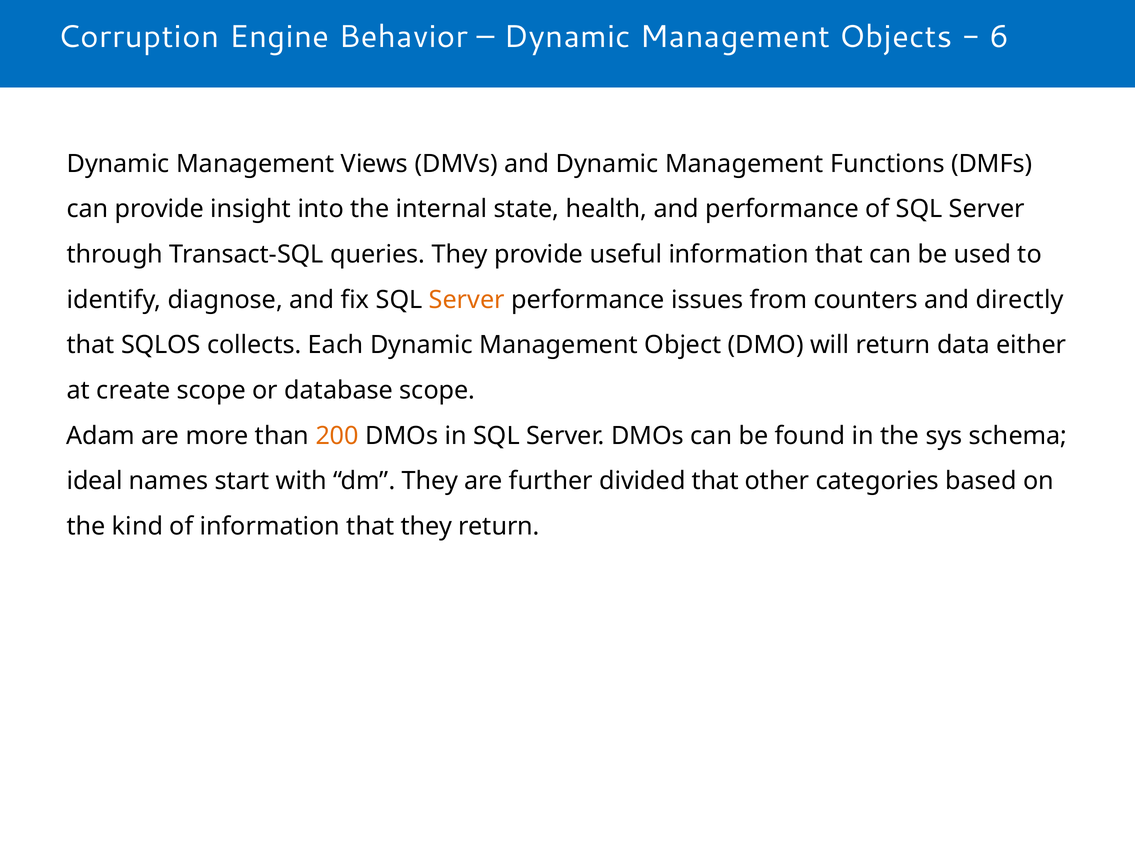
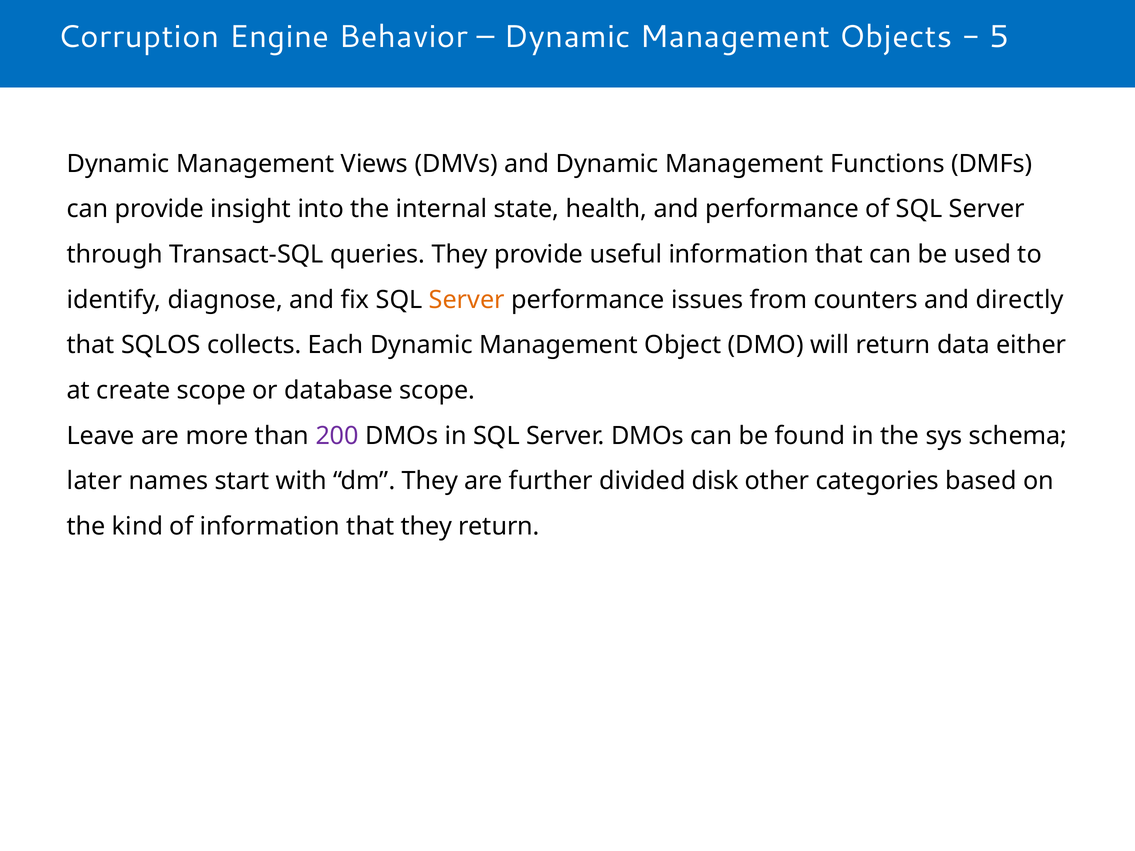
6: 6 -> 5 (999, 37)
Adam: Adam -> Leave (101, 436)
200 colour: orange -> purple (337, 436)
ideal: ideal -> later (94, 481)
divided that: that -> disk (715, 481)
